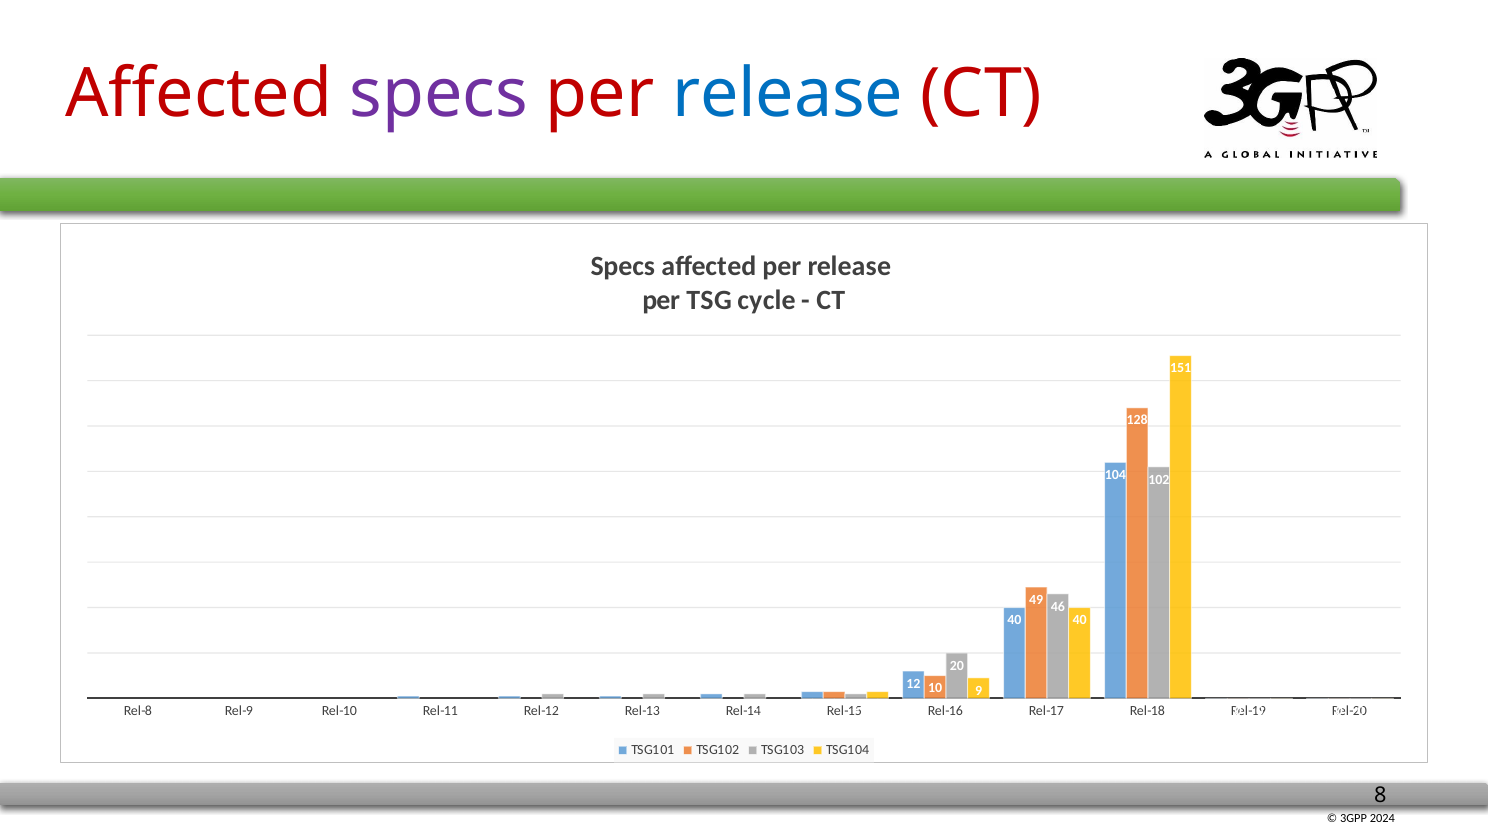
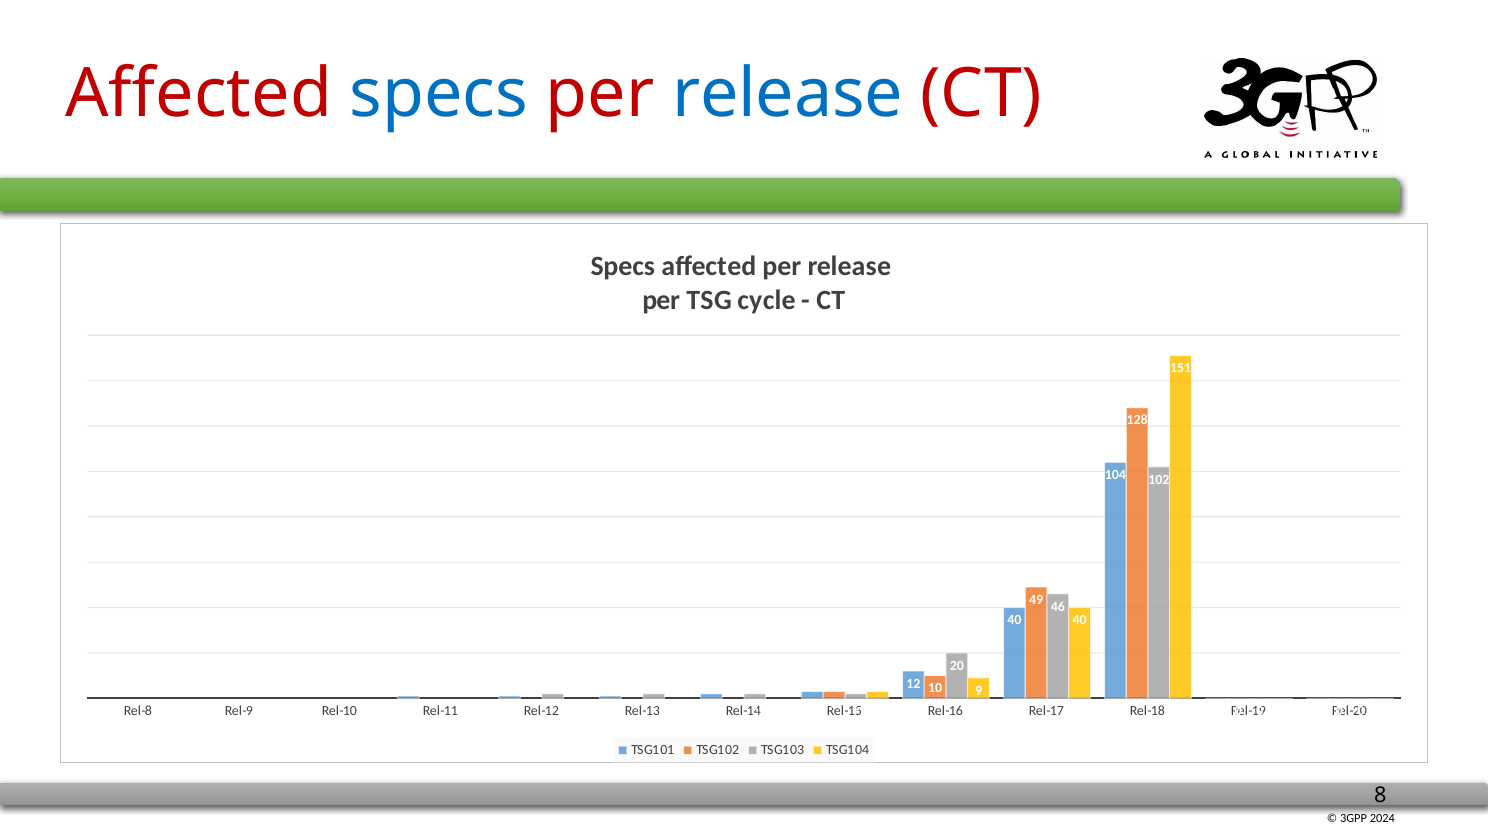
specs colour: purple -> blue (439, 94)
